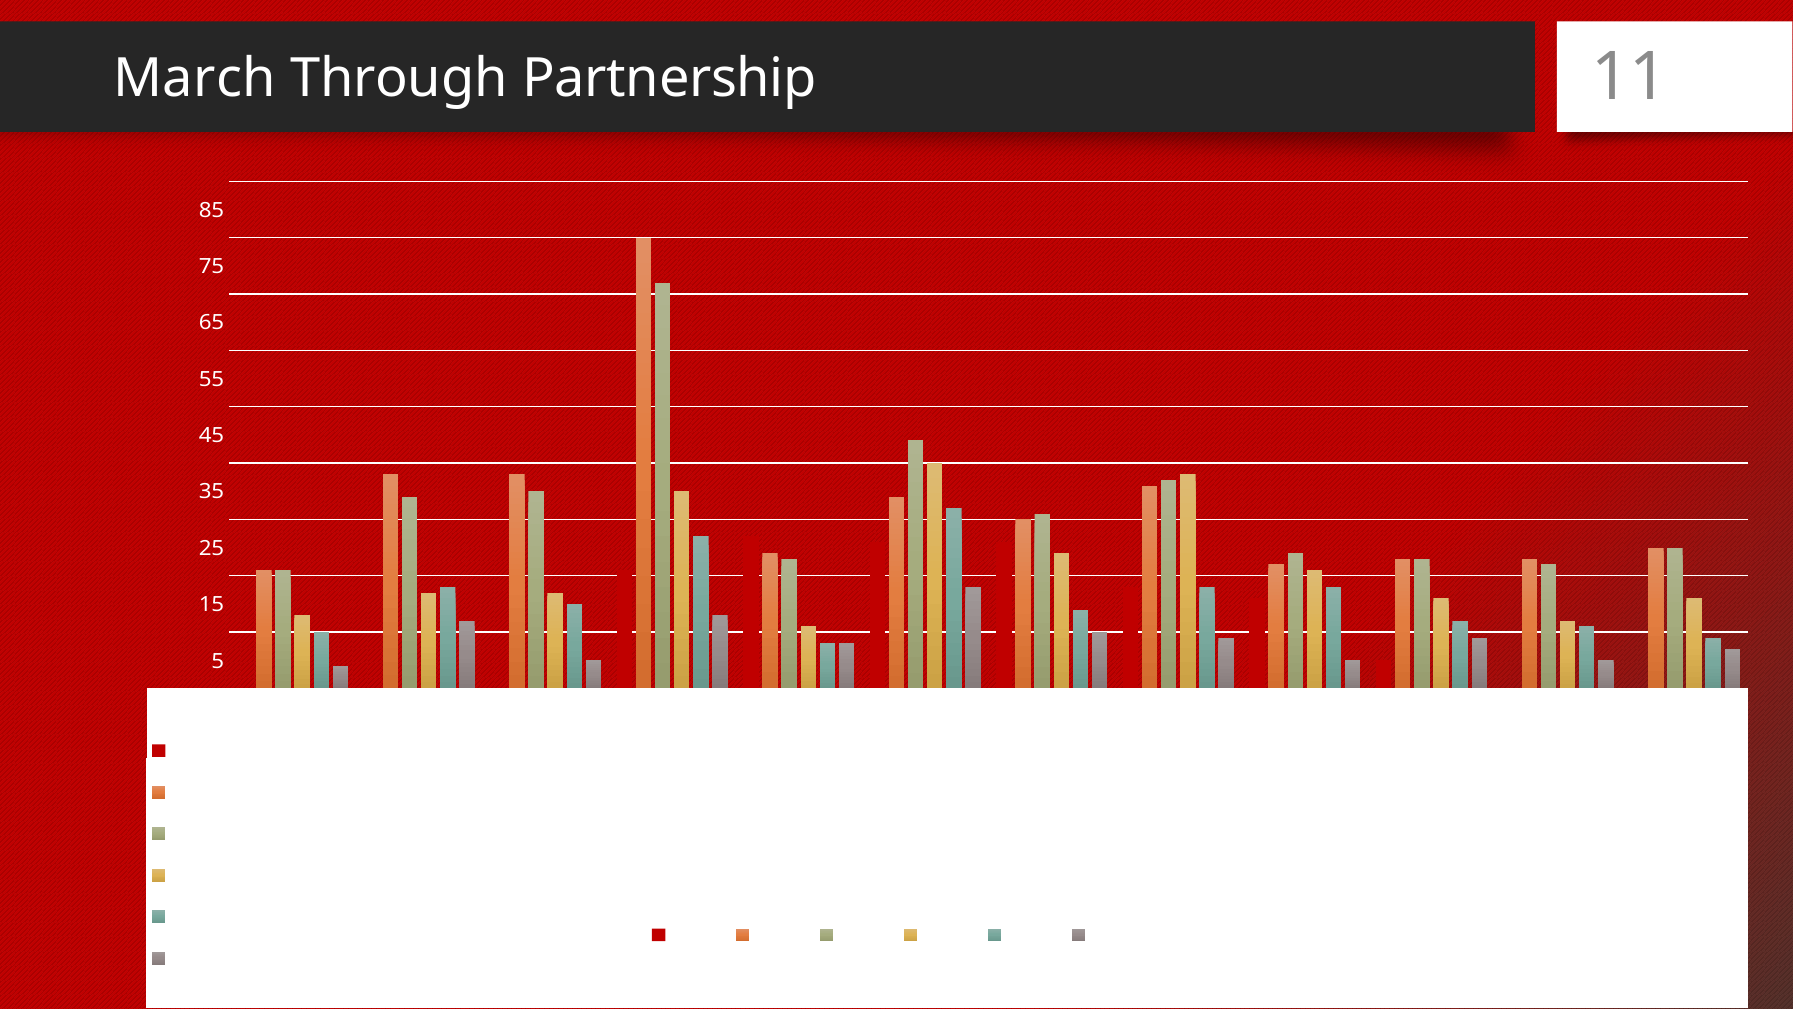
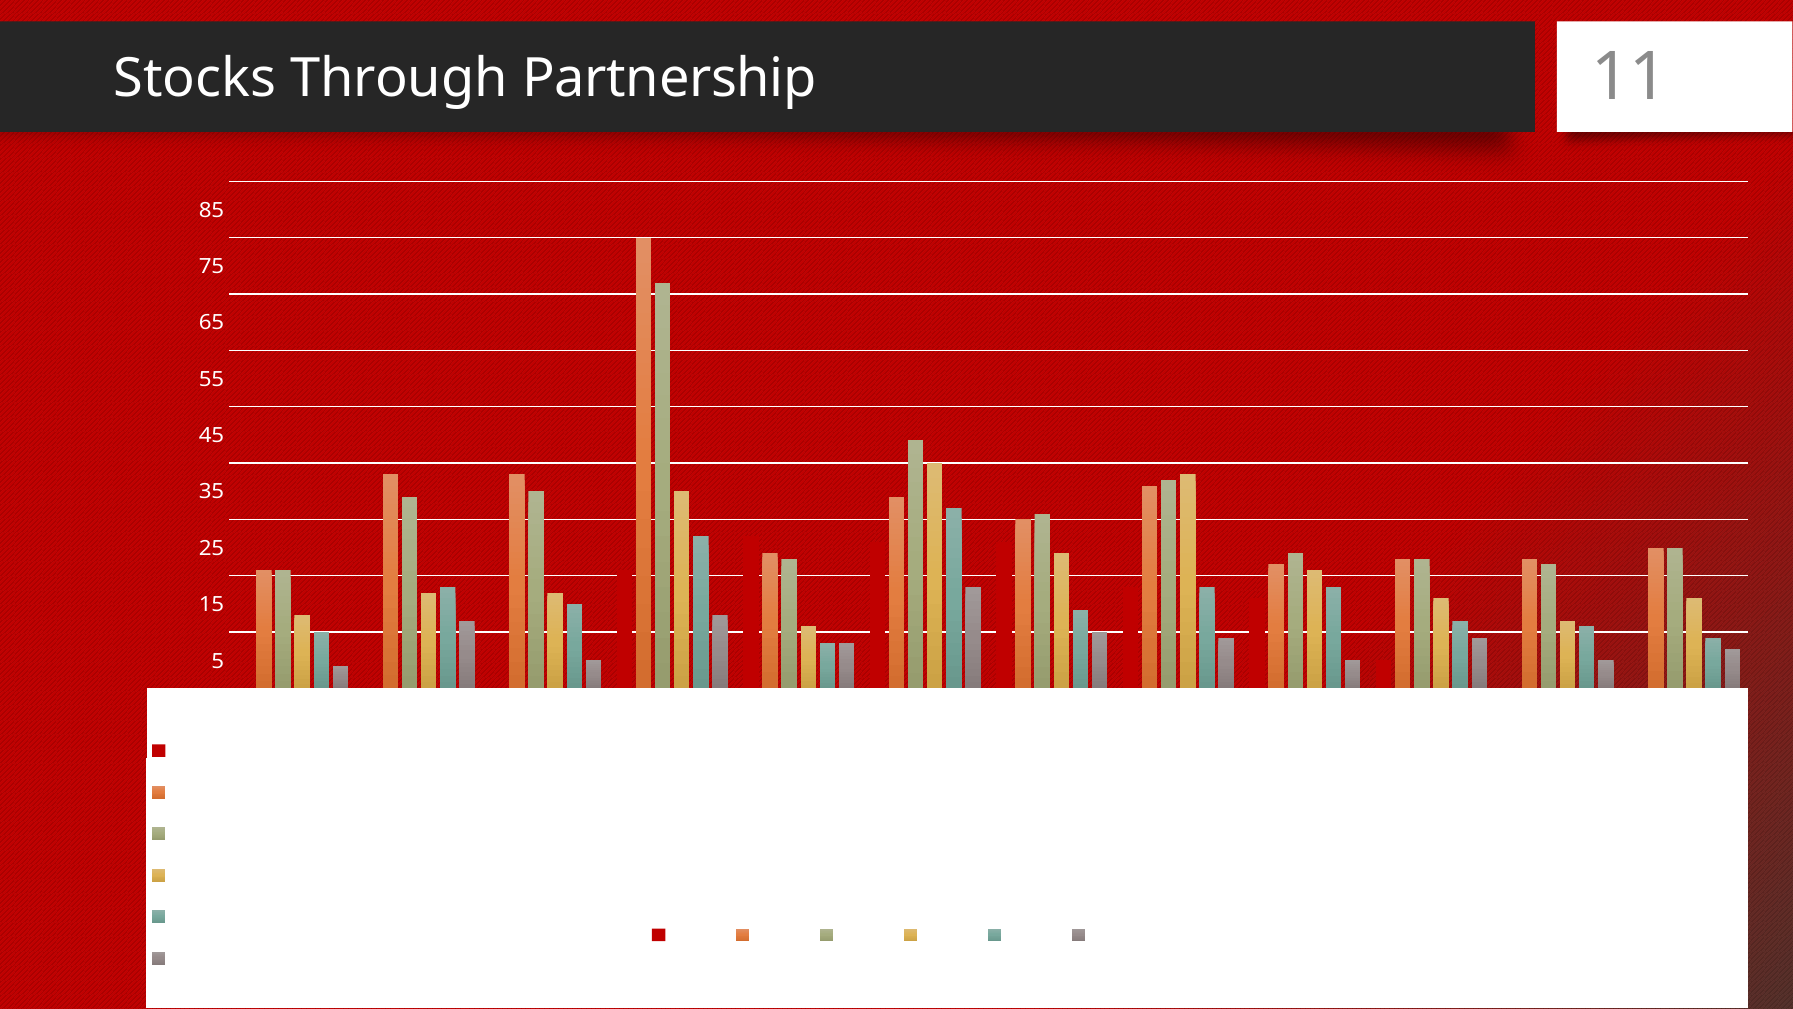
March: March -> Stocks (195, 78)
